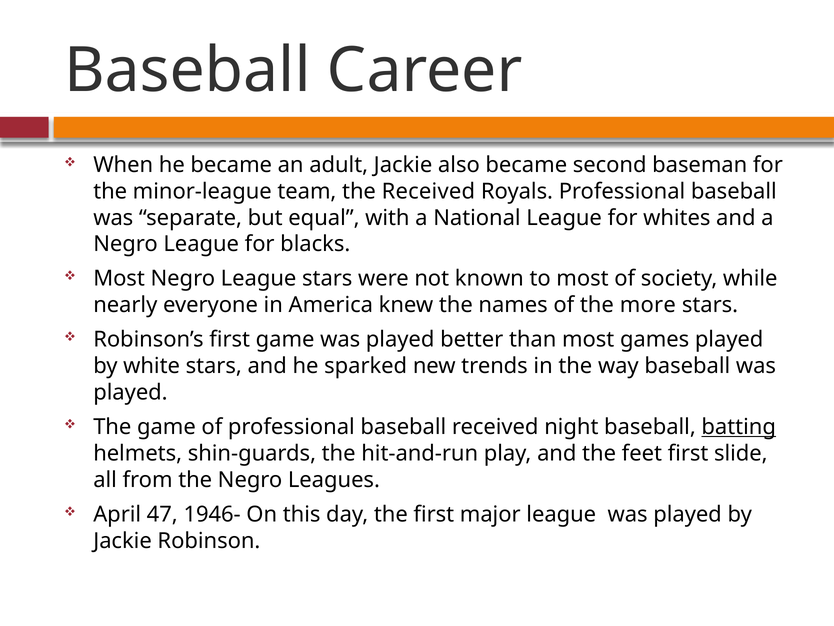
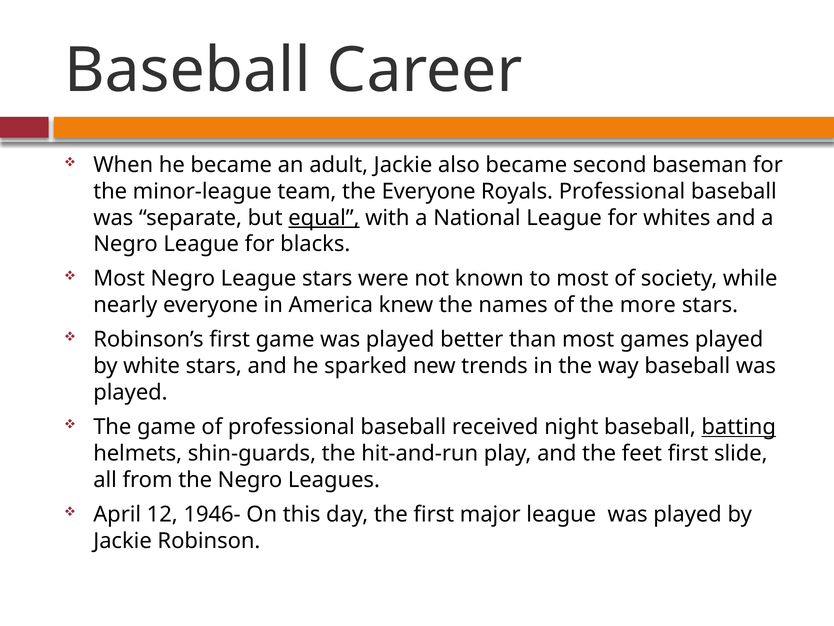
the Received: Received -> Everyone (429, 191)
equal underline: none -> present (324, 218)
47: 47 -> 12 (162, 514)
